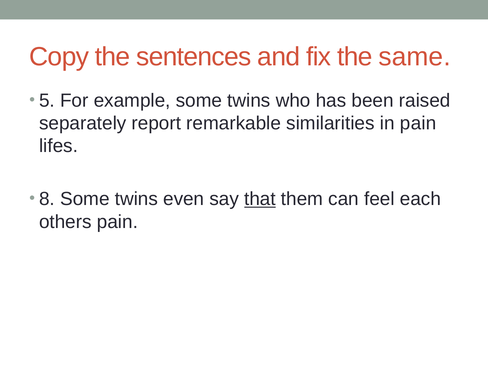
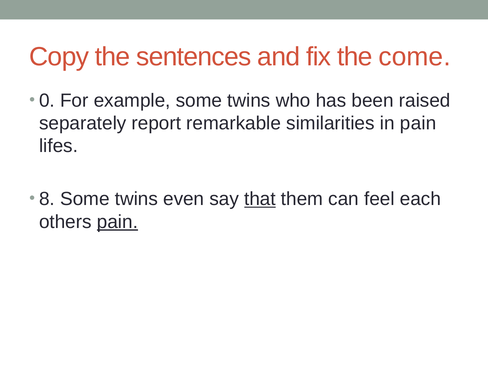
same: same -> come (415, 57)
5: 5 -> 0 (47, 101)
pain underline: none -> present (117, 222)
